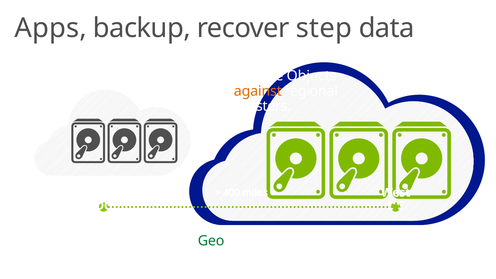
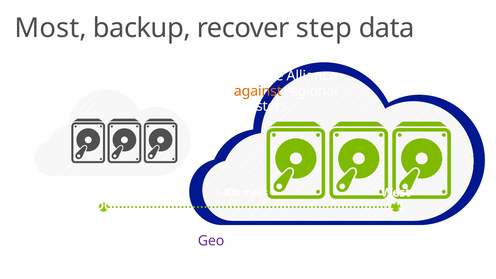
Apps: Apps -> Most (51, 28)
Objects: Objects -> Alliance (312, 76)
Geo colour: green -> purple (211, 241)
